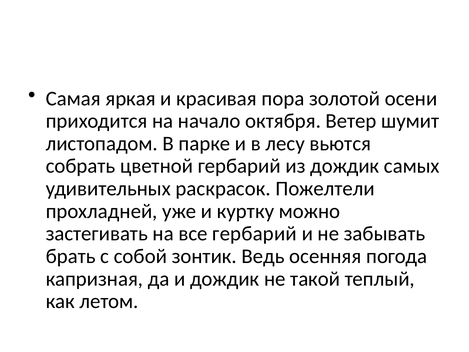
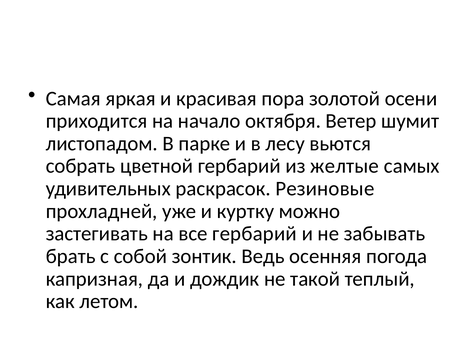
из дождик: дождик -> желтые (345, 166)
Пожелтели: Пожелтели -> Резиновые (325, 188)
